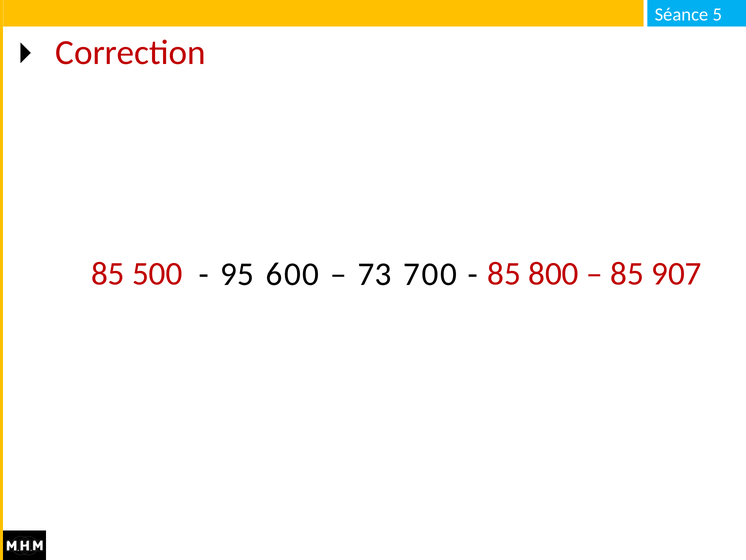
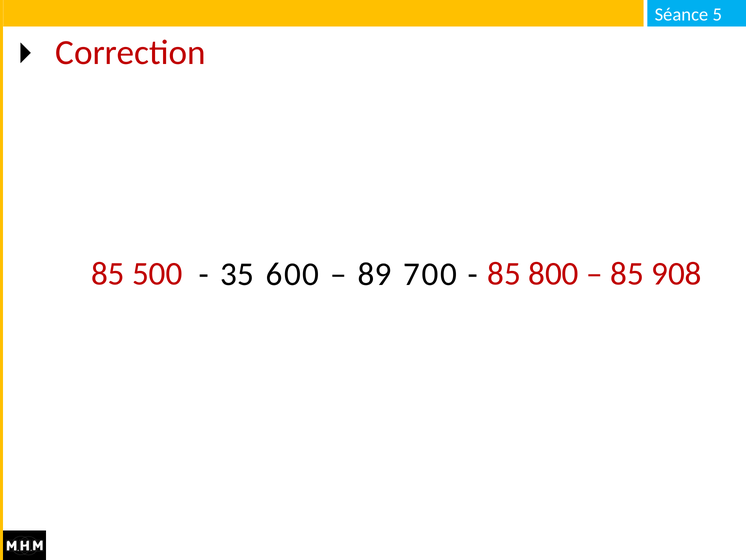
907: 907 -> 908 (677, 273)
95: 95 -> 35 (237, 274)
73: 73 -> 89 (375, 274)
